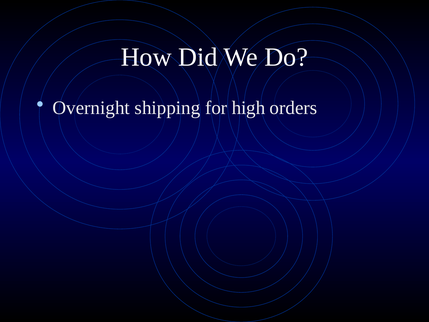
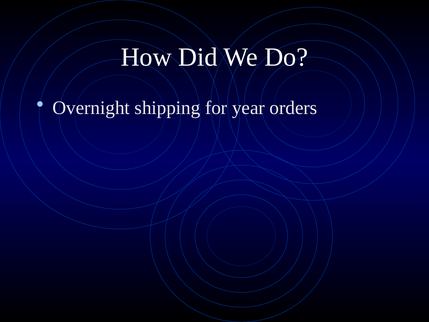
high: high -> year (248, 108)
